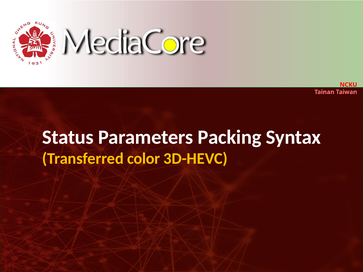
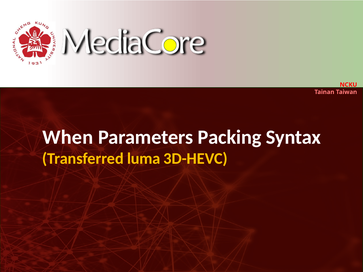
Status: Status -> When (68, 137)
color: color -> luma (144, 159)
